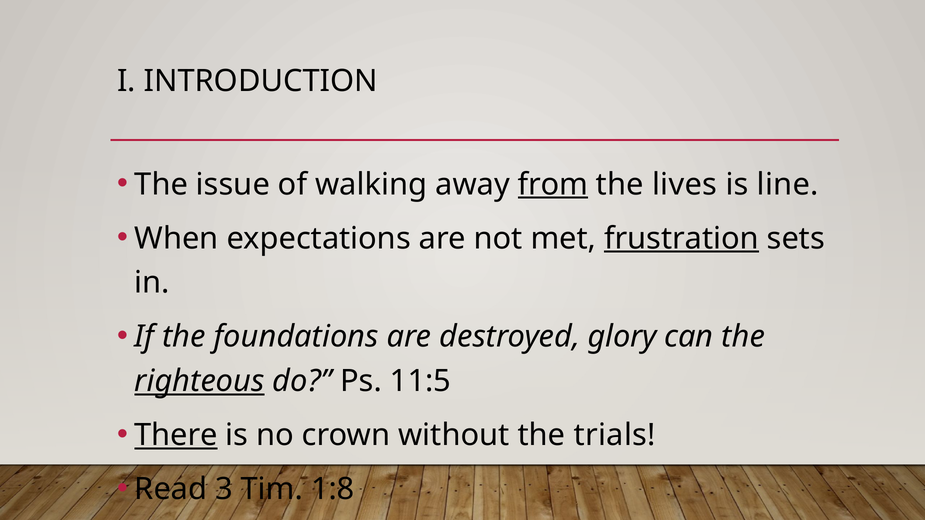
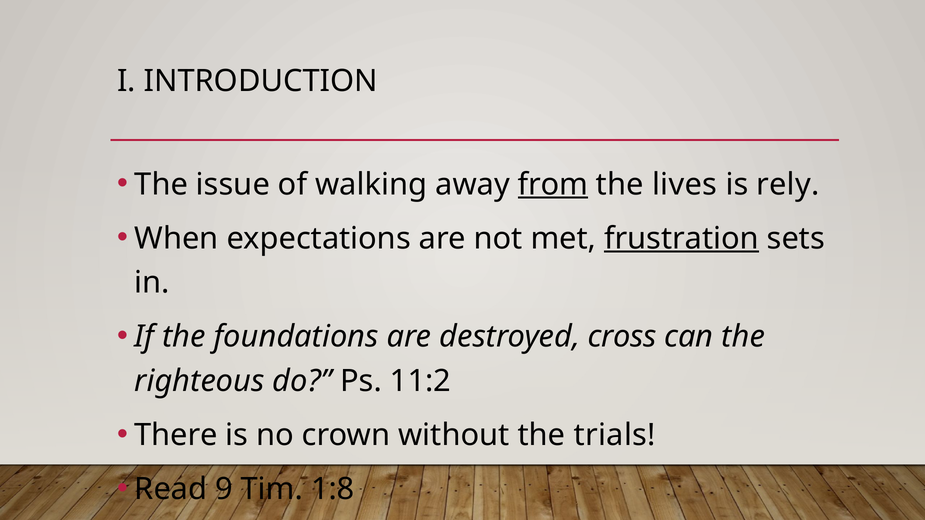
line: line -> rely (788, 184)
glory: glory -> cross (622, 337)
righteous underline: present -> none (199, 381)
11:5: 11:5 -> 11:2 (420, 381)
There underline: present -> none (176, 435)
3: 3 -> 9 (224, 489)
